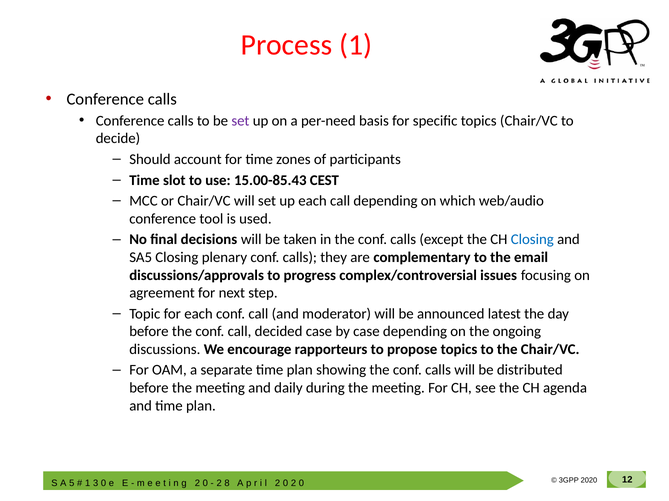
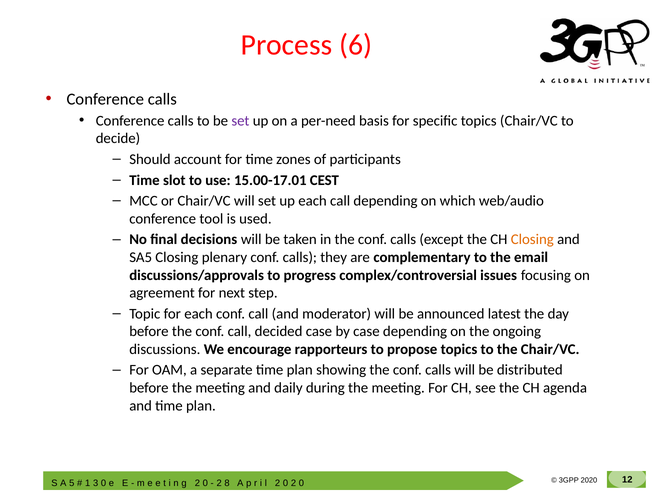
Process 1: 1 -> 6 (356, 45)
15.00-85.43: 15.00-85.43 -> 15.00-17.01 (270, 180)
Closing colour: blue -> orange (532, 240)
